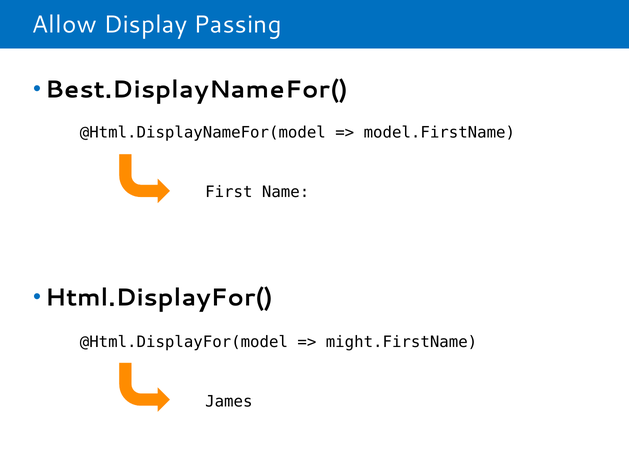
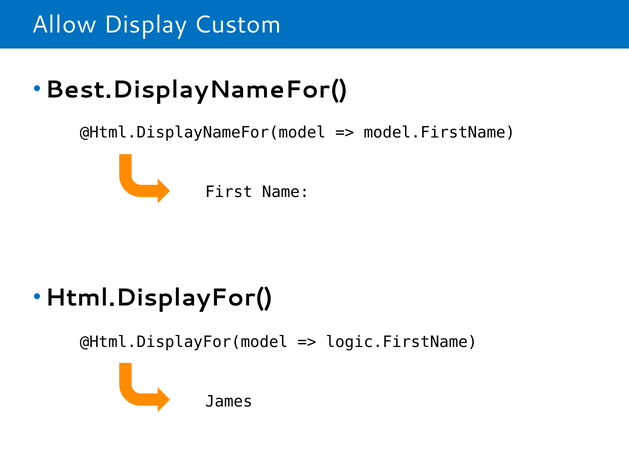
Passing: Passing -> Custom (238, 25)
might.FirstName: might.FirstName -> logic.FirstName (401, 342)
